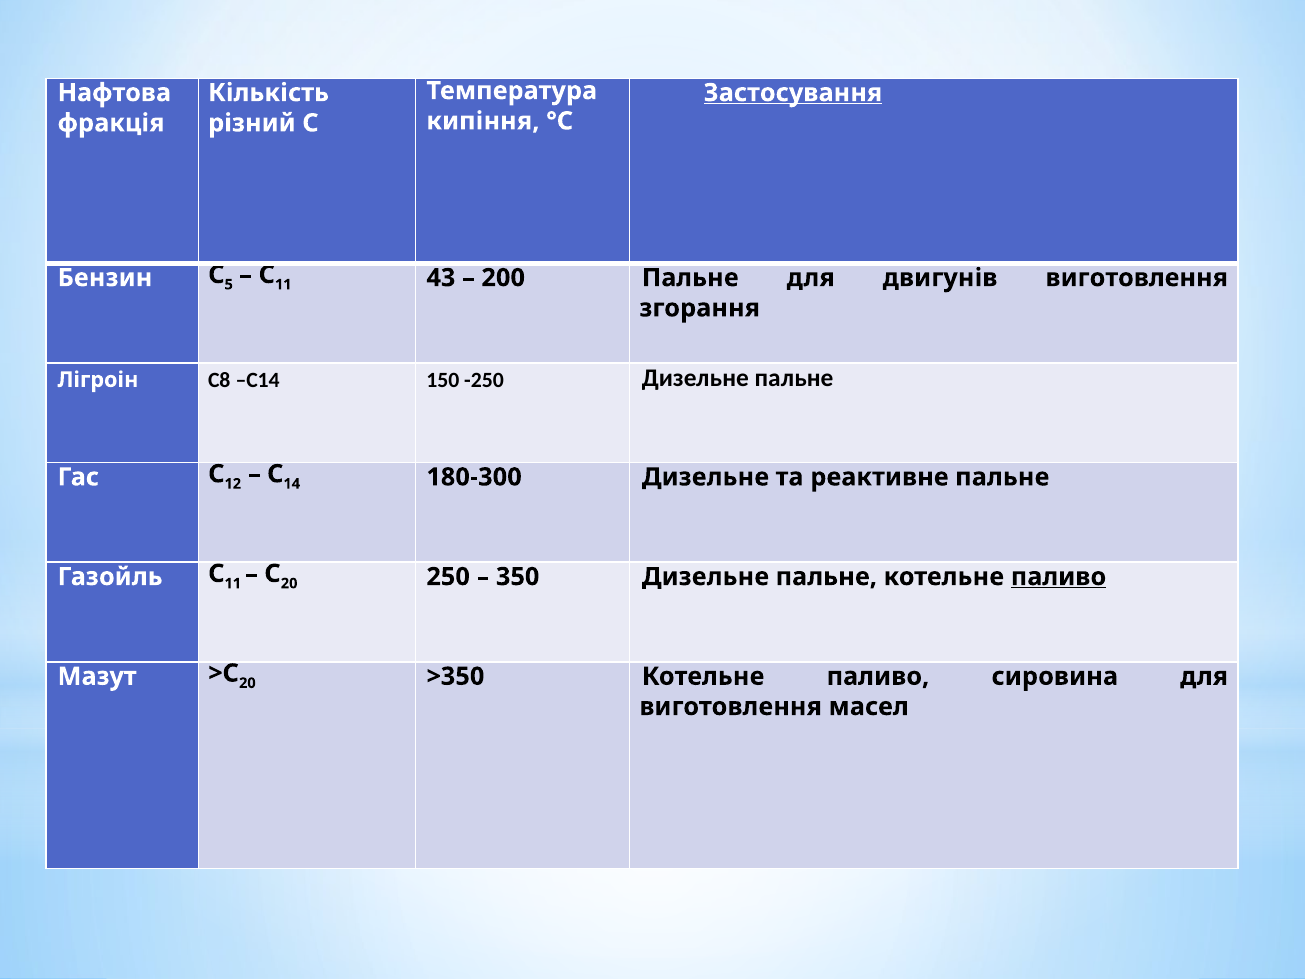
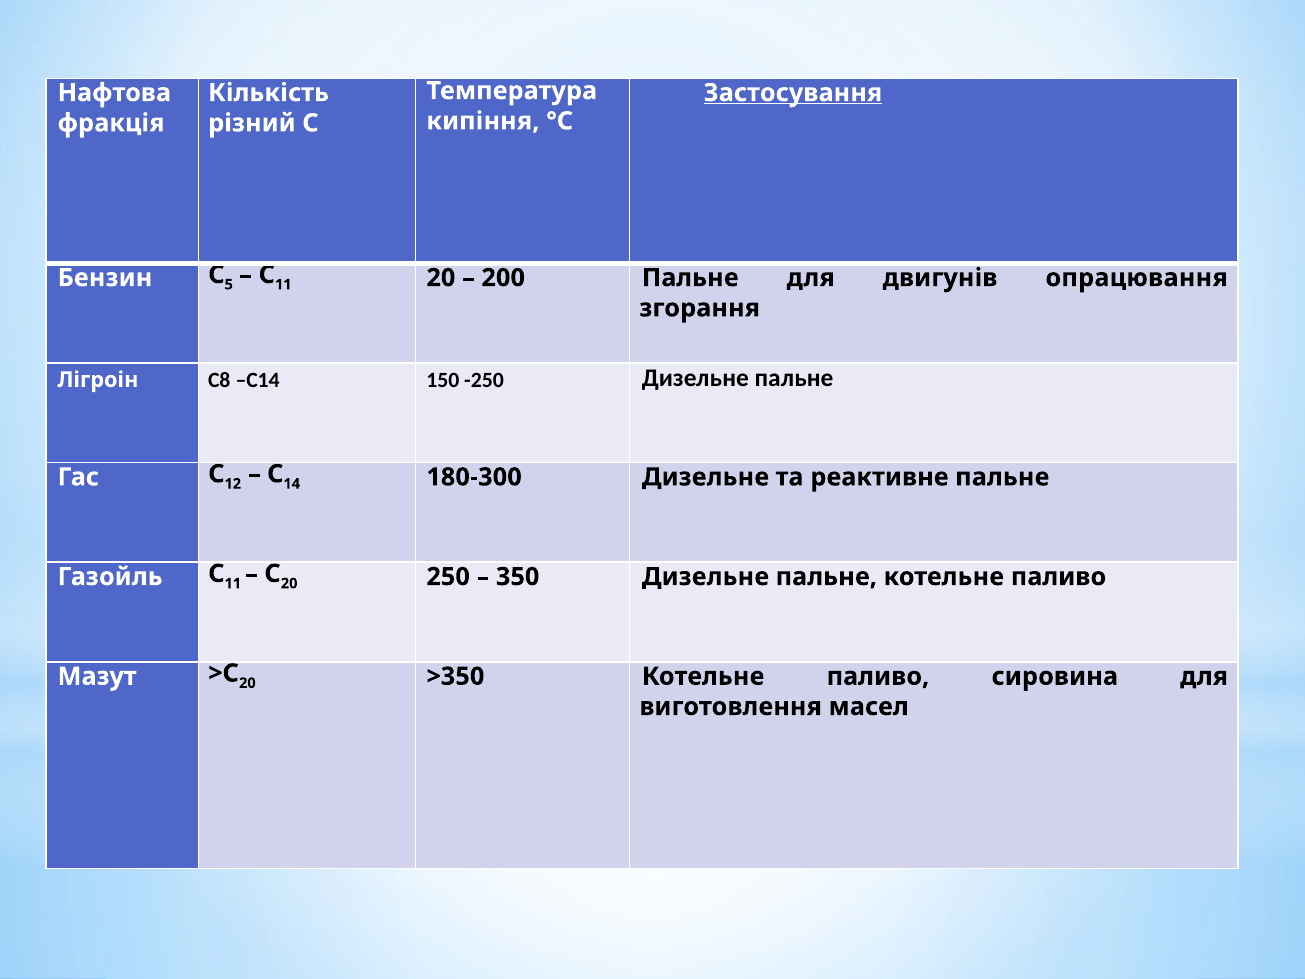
43: 43 -> 20 (441, 278)
двигунів виготовлення: виготовлення -> опрацювання (1137, 278)
паливо underline: present -> none (1058, 577)
